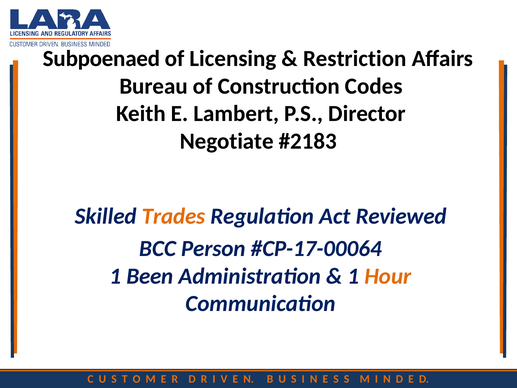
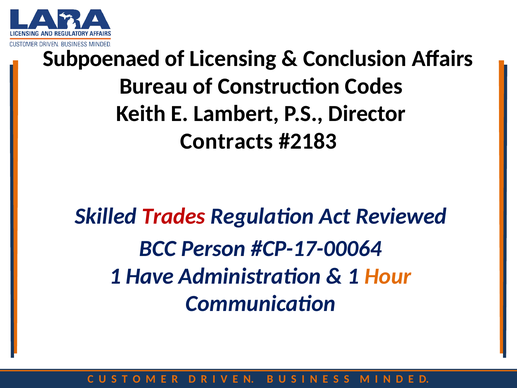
Restriction: Restriction -> Conclusion (355, 58)
Negotiate: Negotiate -> Contracts (227, 141)
Trades colour: orange -> red (174, 216)
Been: Been -> Have (150, 276)
